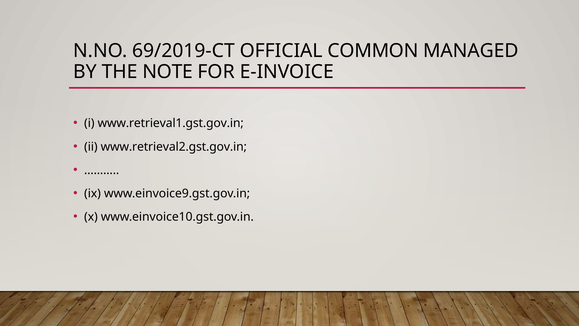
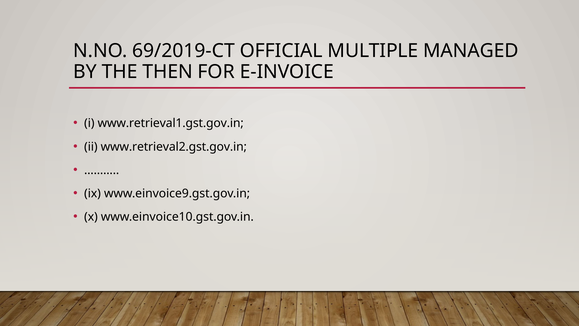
COMMON: COMMON -> MULTIPLE (373, 51)
NOTE: NOTE -> THEN (168, 72)
